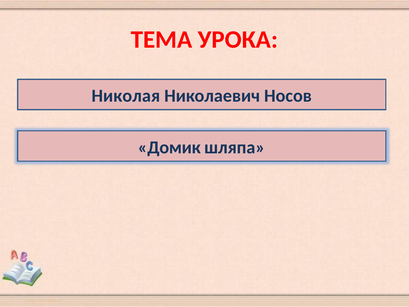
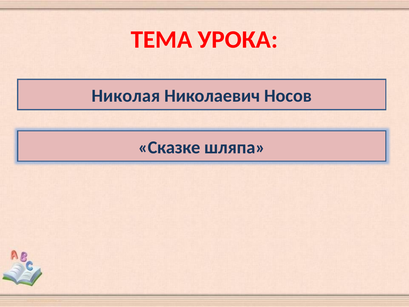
Домик: Домик -> Сказке (169, 147)
